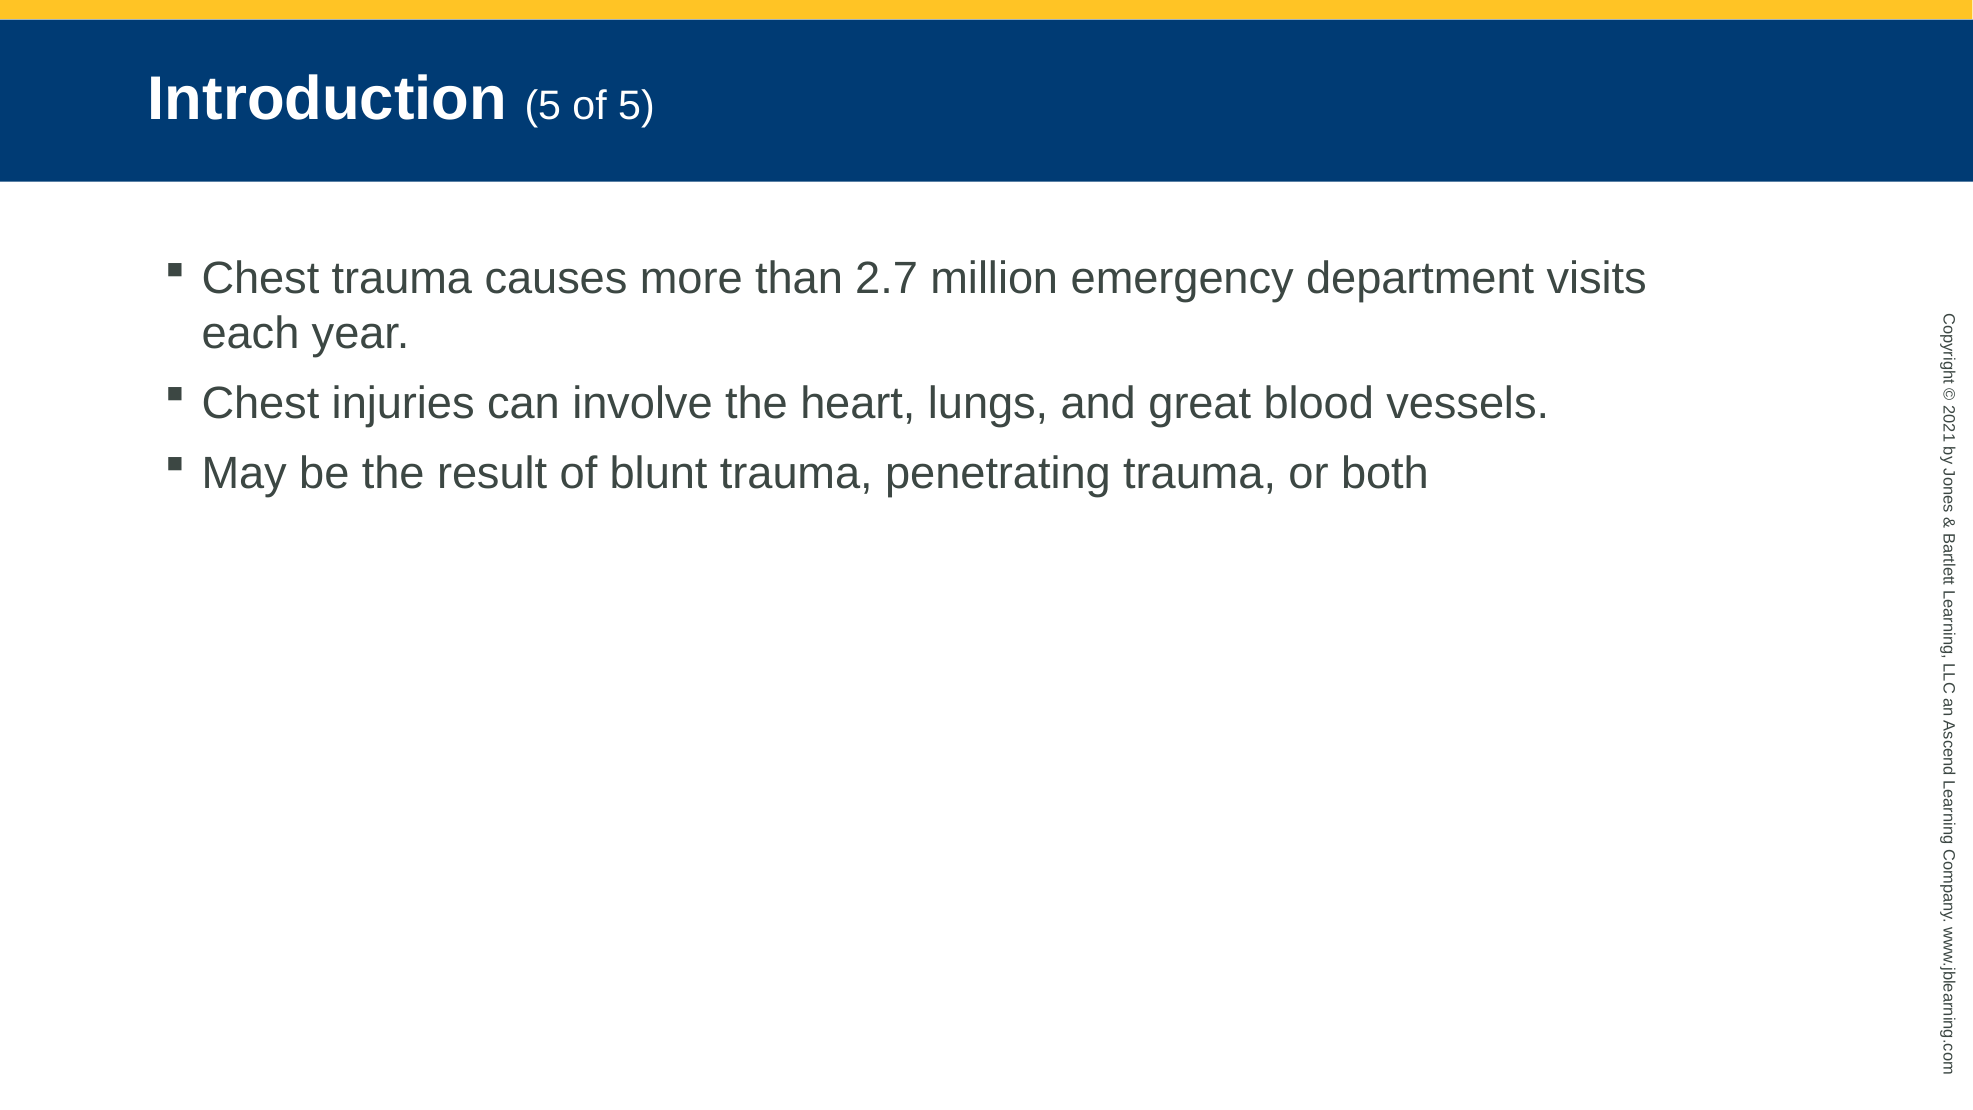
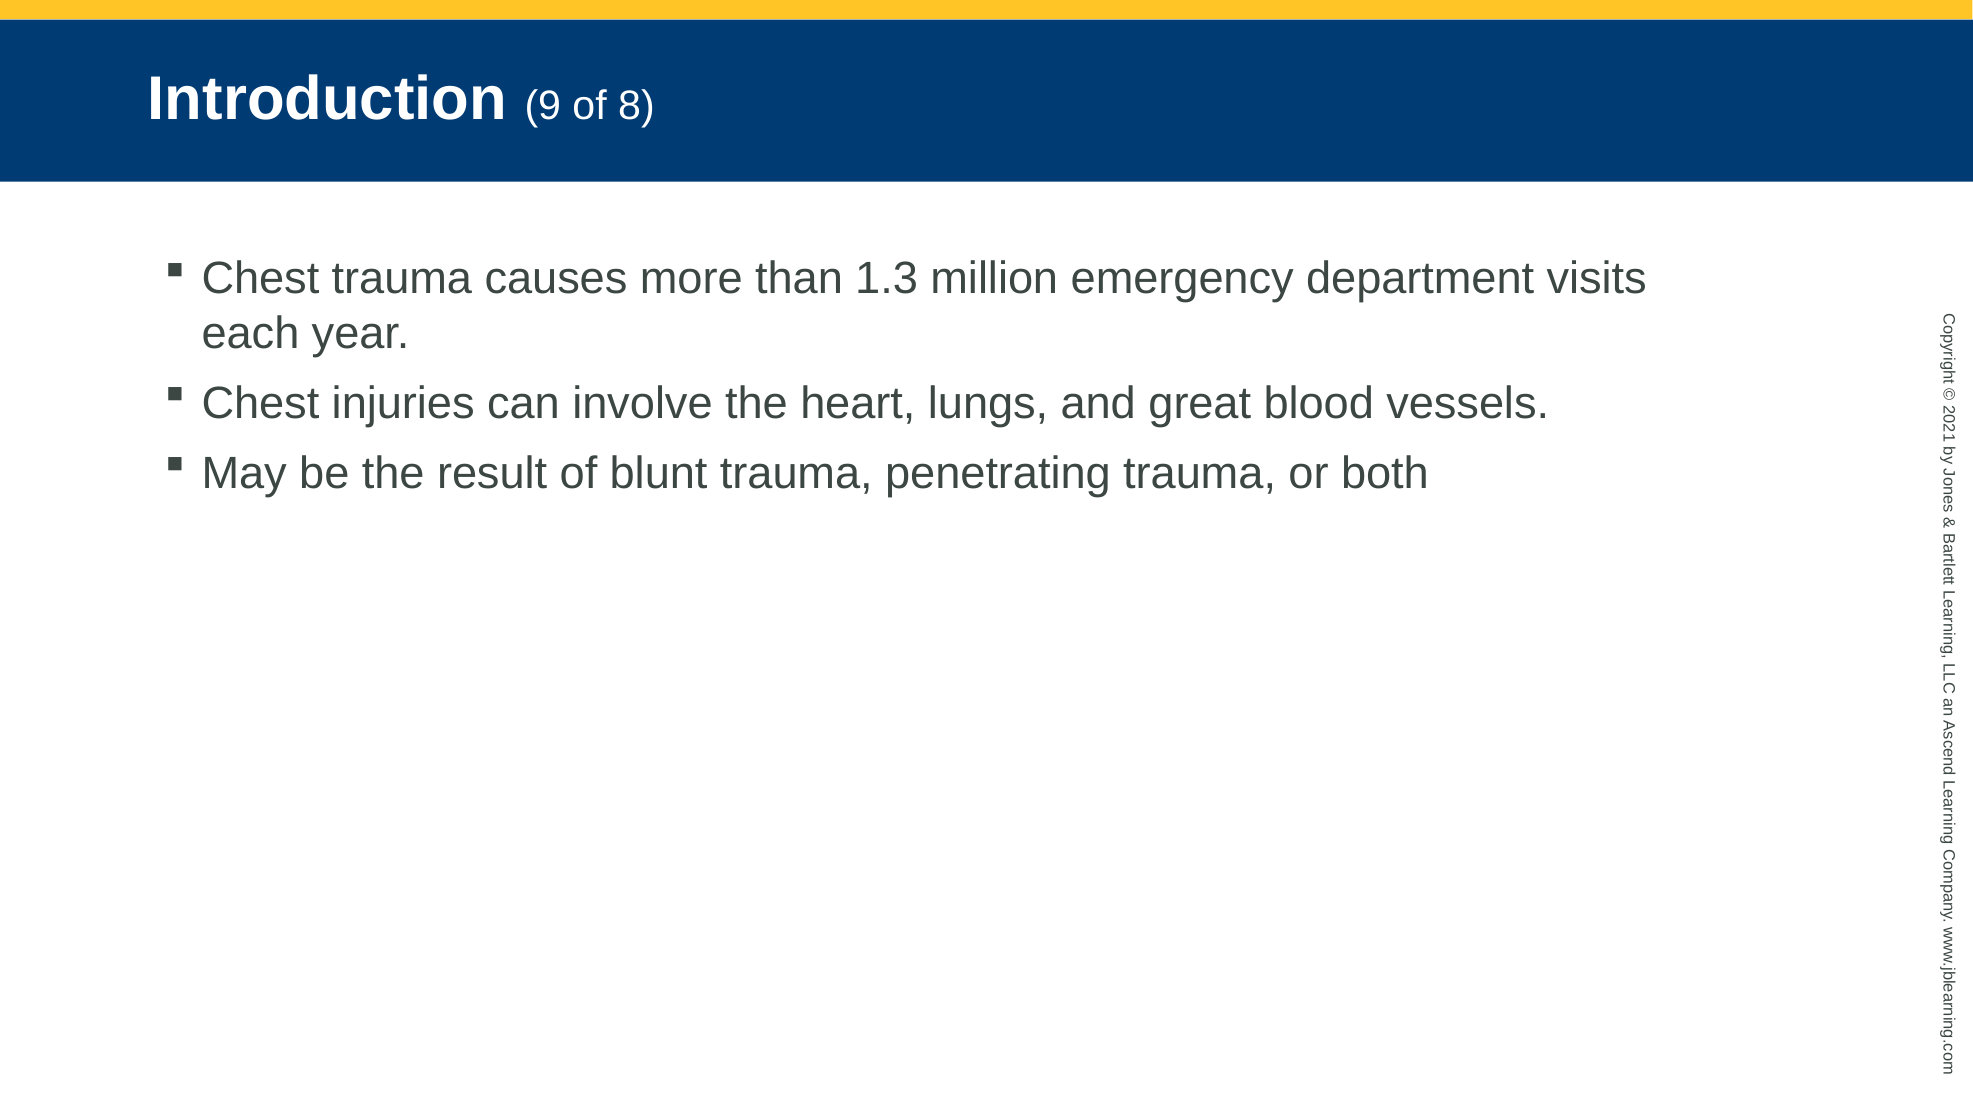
Introduction 5: 5 -> 9 (543, 106)
of 5: 5 -> 8 (636, 106)
2.7: 2.7 -> 1.3 (887, 279)
